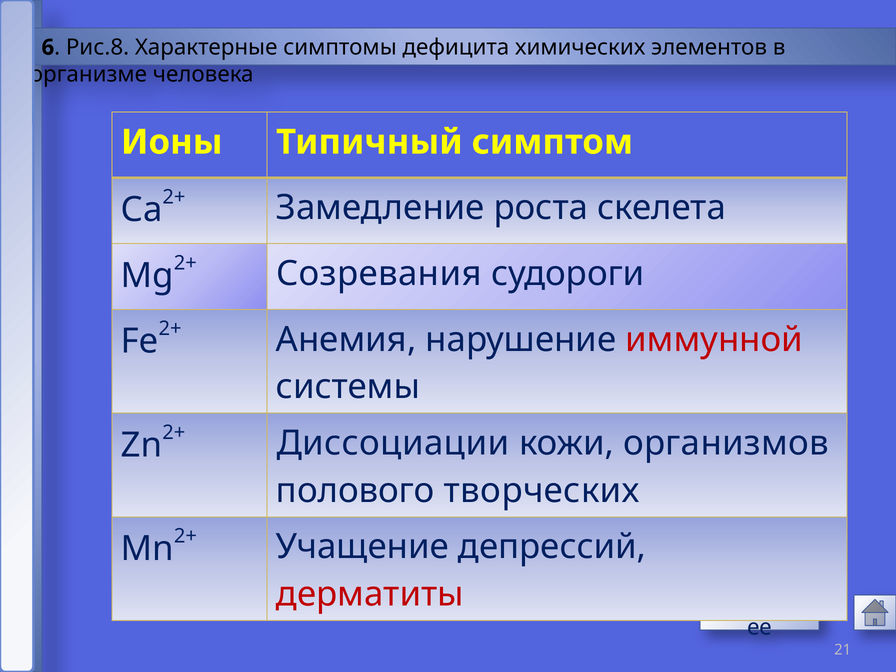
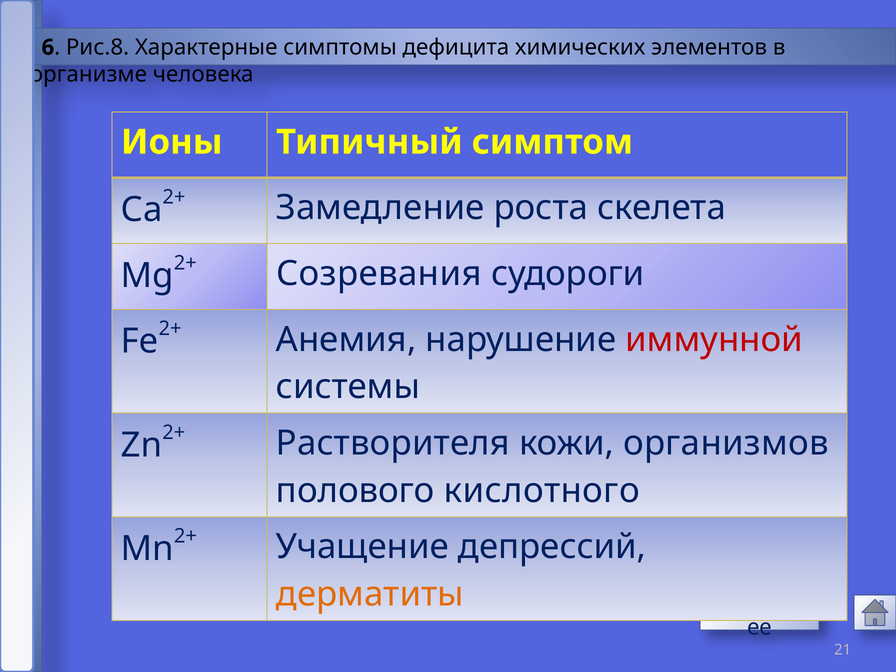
Диссоциации: Диссоциации -> Растворителя (393, 443)
творческих: творческих -> кислотного (542, 491)
дерматиты colour: red -> orange (370, 594)
